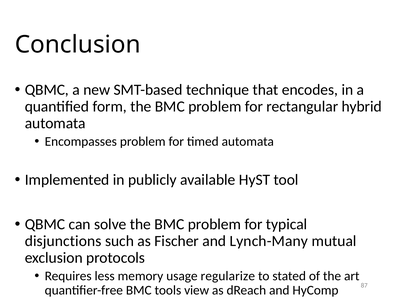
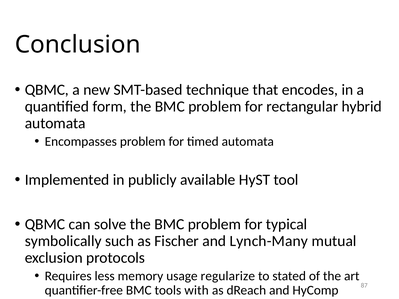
disjunctions: disjunctions -> symbolically (63, 241)
view: view -> with (197, 291)
